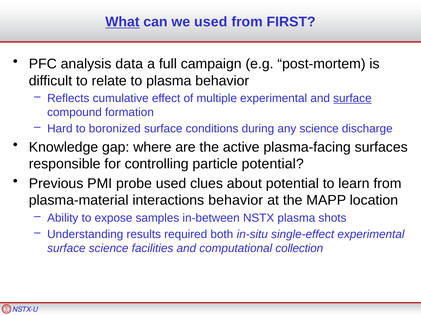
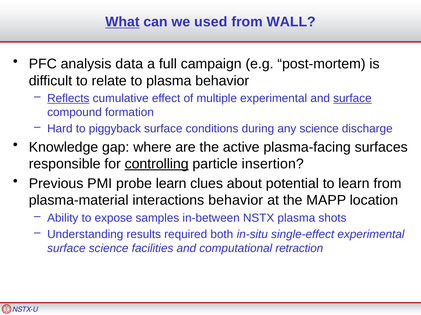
FIRST: FIRST -> WALL (291, 22)
Reflects underline: none -> present (68, 99)
boronized: boronized -> piggyback (115, 129)
controlling underline: none -> present (157, 164)
particle potential: potential -> insertion (273, 164)
probe used: used -> learn (171, 184)
collection: collection -> retraction (299, 249)
